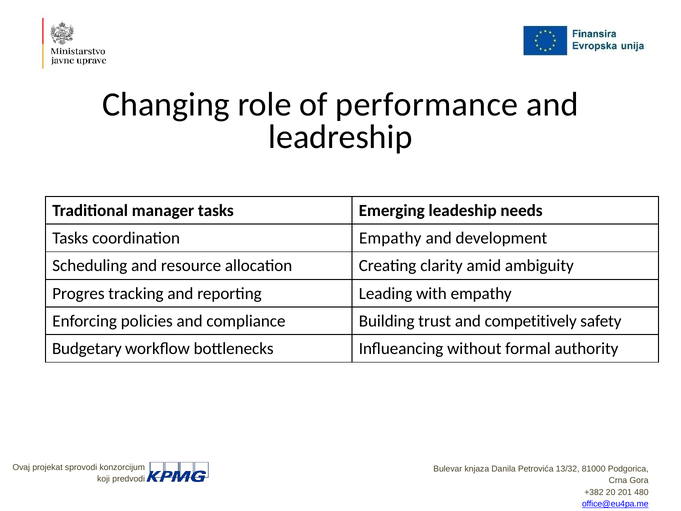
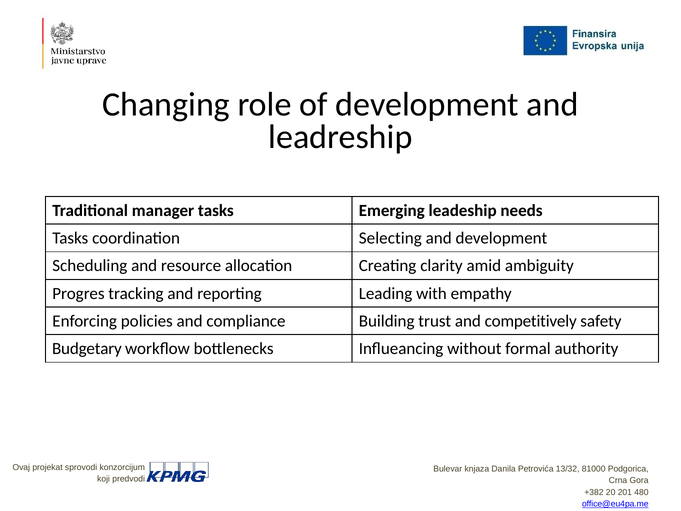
of performance: performance -> development (427, 104)
coordination Empathy: Empathy -> Selecting (390, 238)
